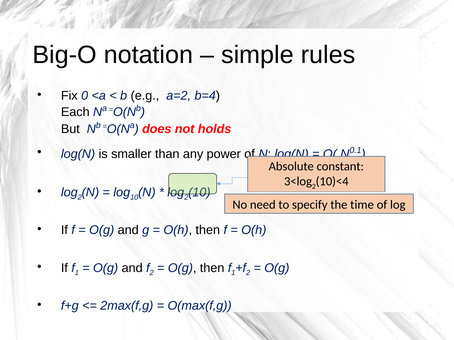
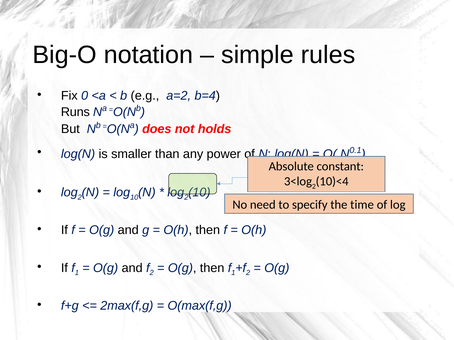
Each: Each -> Runs (75, 112)
